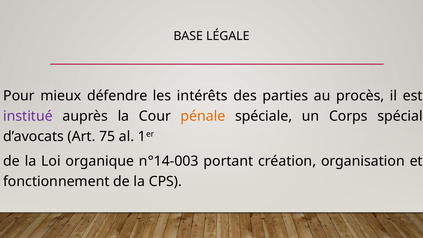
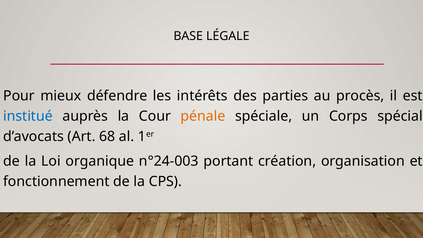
institué colour: purple -> blue (28, 116)
75: 75 -> 68 (107, 136)
n°14-003: n°14-003 -> n°24-003 (169, 161)
